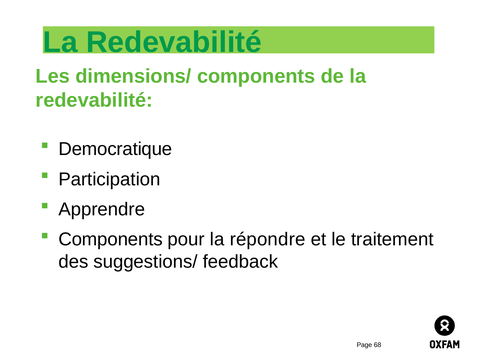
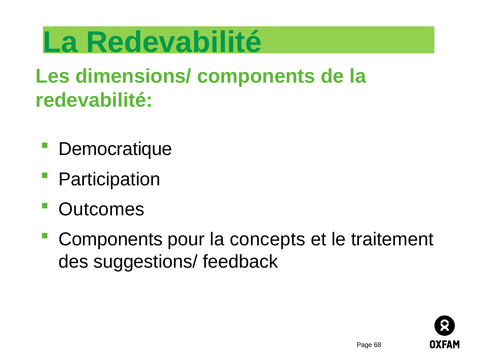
Apprendre: Apprendre -> Outcomes (102, 209)
répondre: répondre -> concepts (268, 239)
